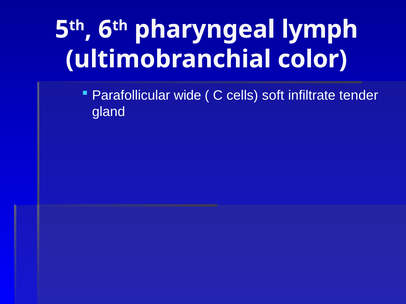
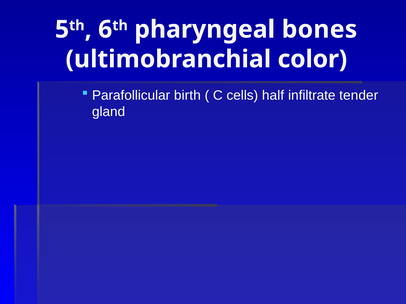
lymph: lymph -> bones (319, 29)
wide: wide -> birth (187, 96)
soft: soft -> half (273, 96)
